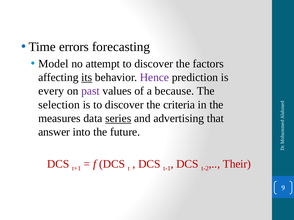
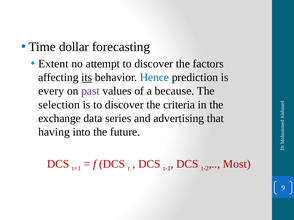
errors: errors -> dollar (74, 47)
Model: Model -> Extent (53, 64)
Hence colour: purple -> blue (154, 78)
measures: measures -> exchange (59, 119)
series underline: present -> none (118, 119)
answer: answer -> having (54, 132)
Their: Their -> Most (237, 164)
